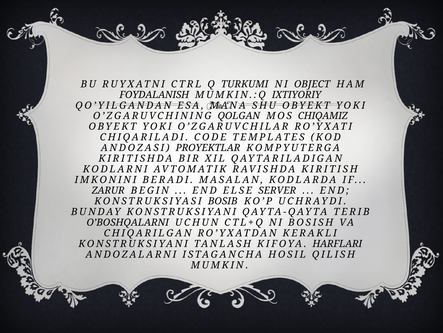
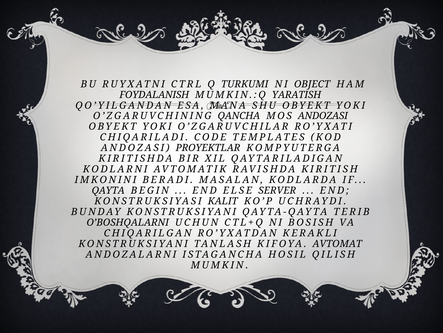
IXTIYORIY: IXTIYORIY -> YARATISH (297, 95)
QOLGAN: QOLGAN -> QANCHA (239, 116)
MOS CHIQAMIZ: CHIQAMIZ -> ANDOZASI (323, 116)
ZARUR: ZARUR -> QAYTA (108, 190)
BOSIB: BOSIB -> KALIT (223, 201)
HARFLARI: HARFLARI -> AVTOMAT (337, 243)
